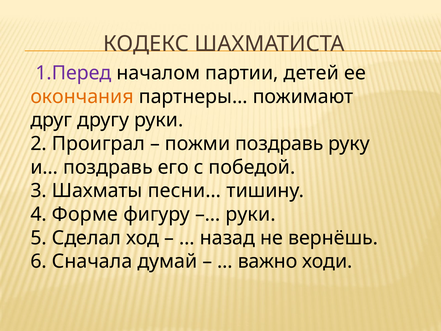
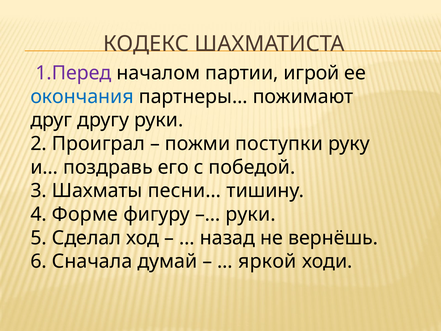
детей: детей -> игрой (311, 73)
окончания colour: orange -> blue (82, 97)
пожми поздравь: поздравь -> поступки (279, 144)
важно: важно -> яркой (267, 261)
